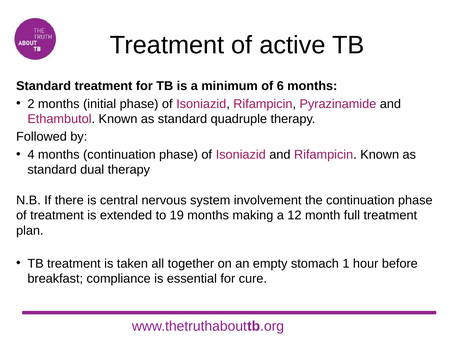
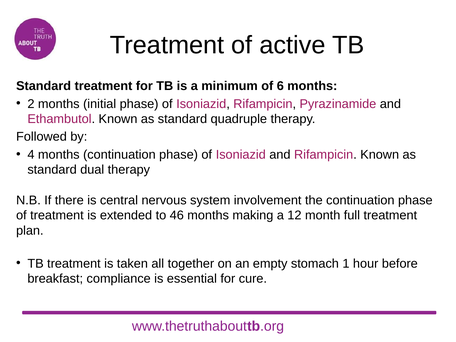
19: 19 -> 46 (177, 215)
